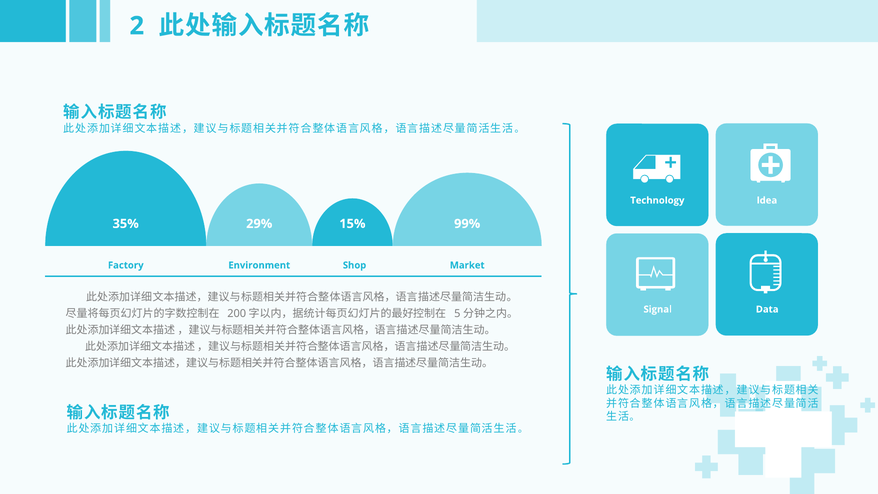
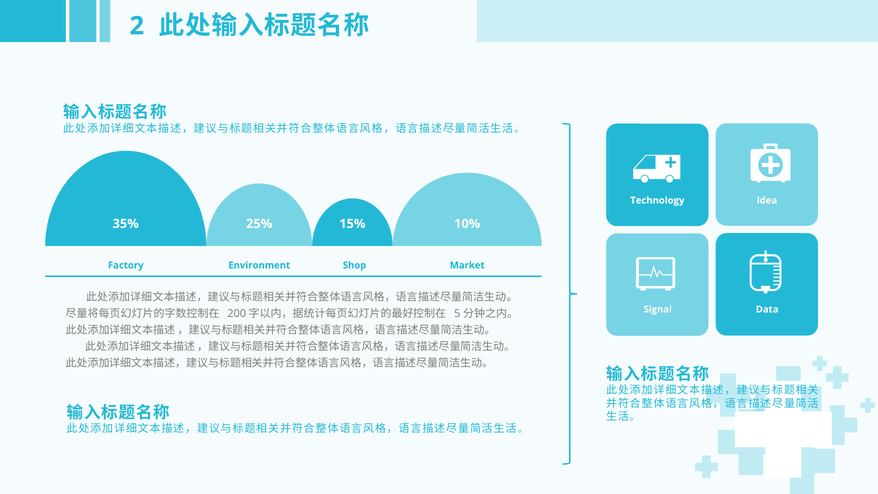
29%: 29% -> 25% (259, 224)
99%: 99% -> 10% (467, 224)
